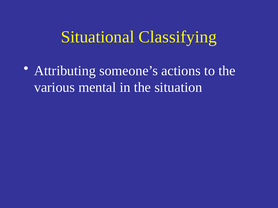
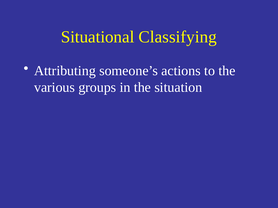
mental: mental -> groups (97, 88)
